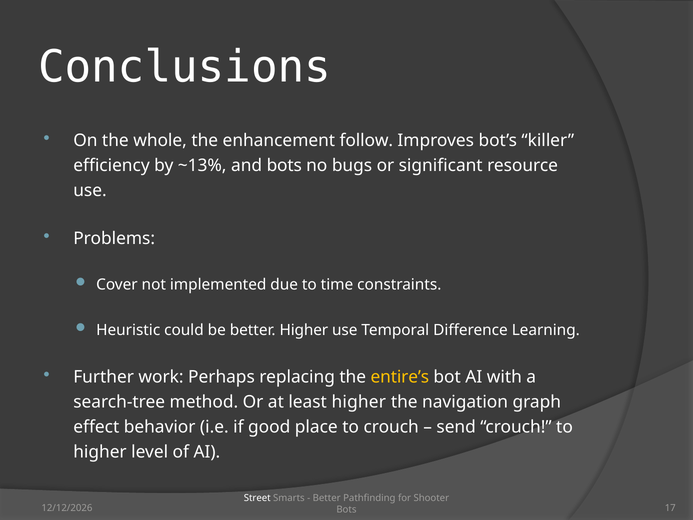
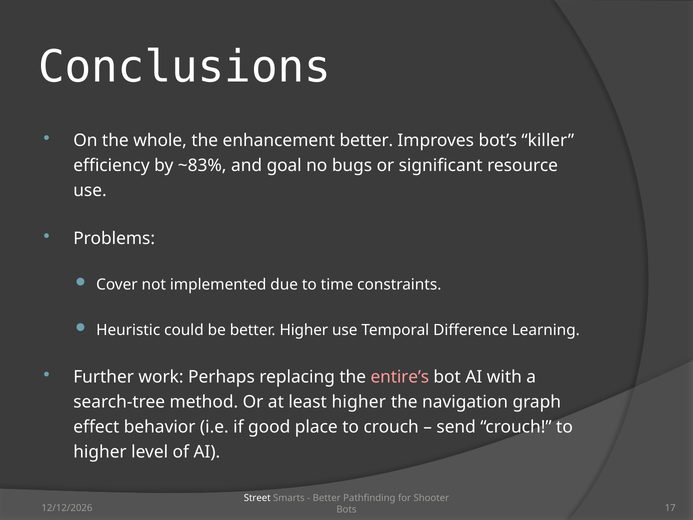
enhancement follow: follow -> better (366, 140)
~13%: ~13% -> ~83% (202, 165)
and bots: bots -> goal (284, 165)
entire’s colour: yellow -> pink (400, 377)
